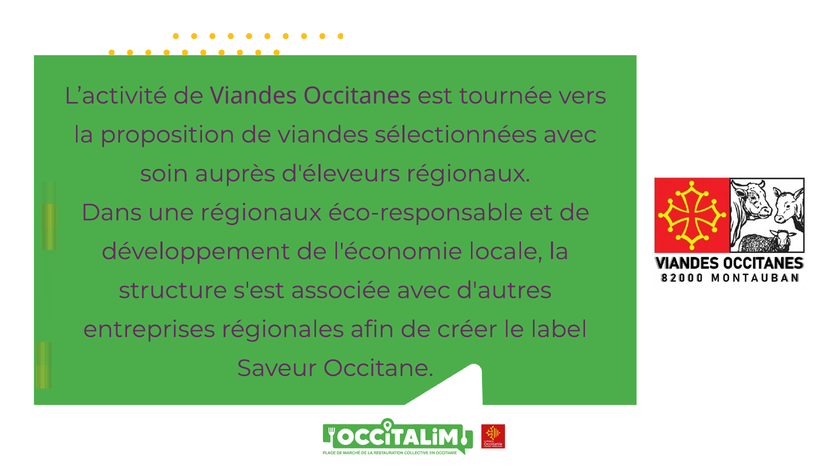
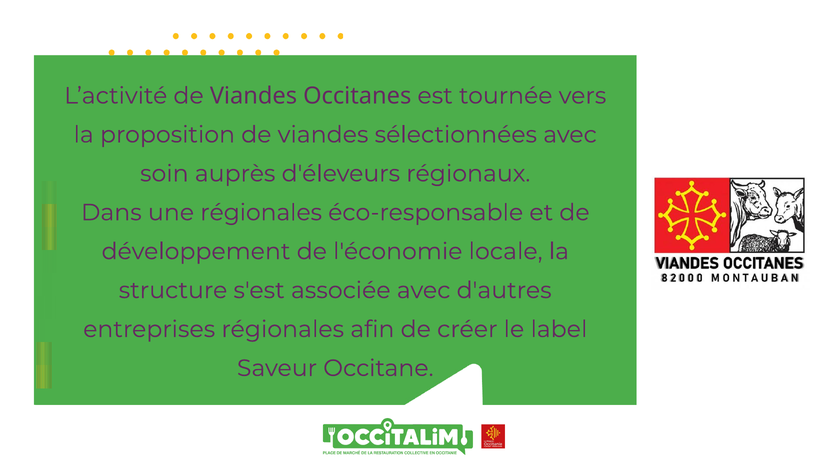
une régionaux: régionaux -> régionales (261, 212)
